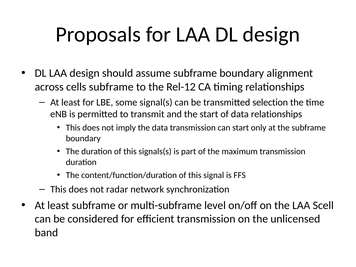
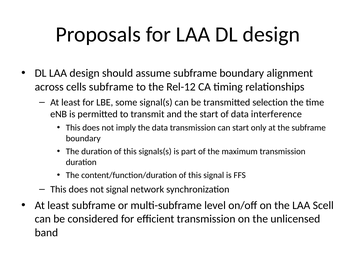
data relationships: relationships -> interference (276, 114)
not radar: radar -> signal (117, 189)
